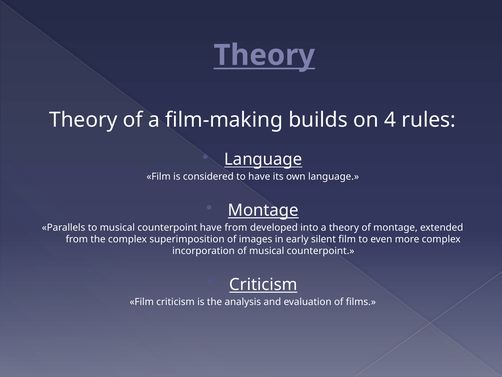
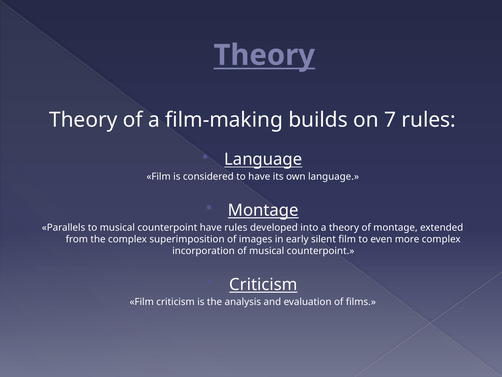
4: 4 -> 7 (390, 120)
have from: from -> rules (236, 227)
